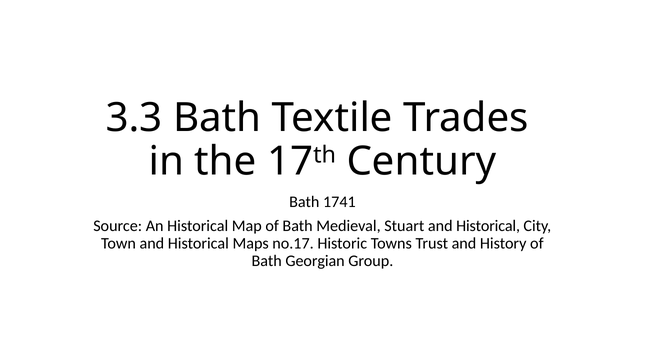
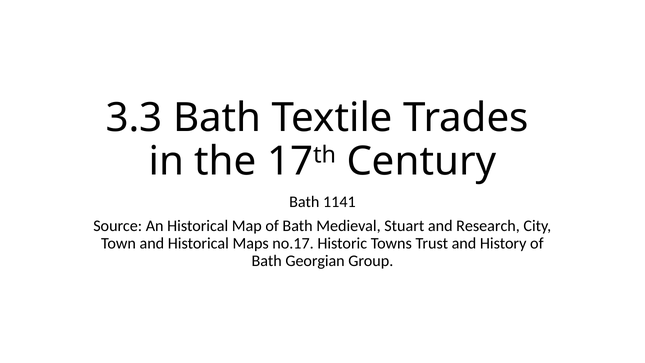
1741: 1741 -> 1141 (339, 202)
Stuart and Historical: Historical -> Research (488, 226)
